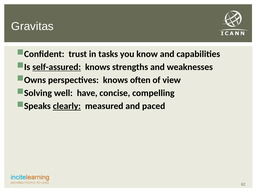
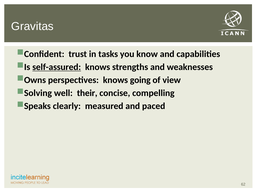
often: often -> going (140, 80)
have: have -> their (87, 93)
clearly underline: present -> none (67, 106)
